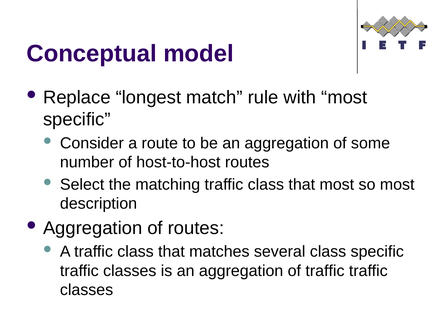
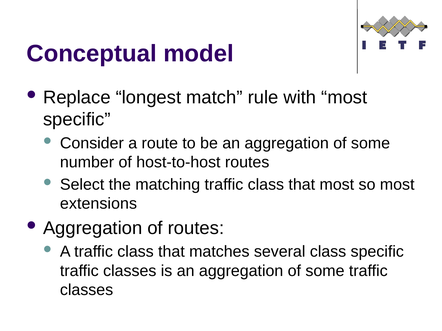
description: description -> extensions (99, 204)
traffic: traffic -> some (325, 271)
